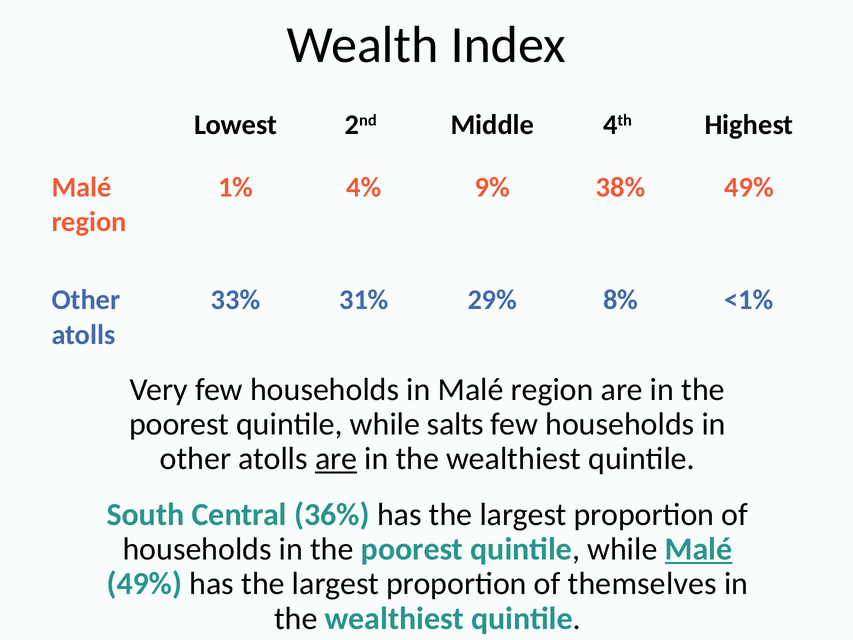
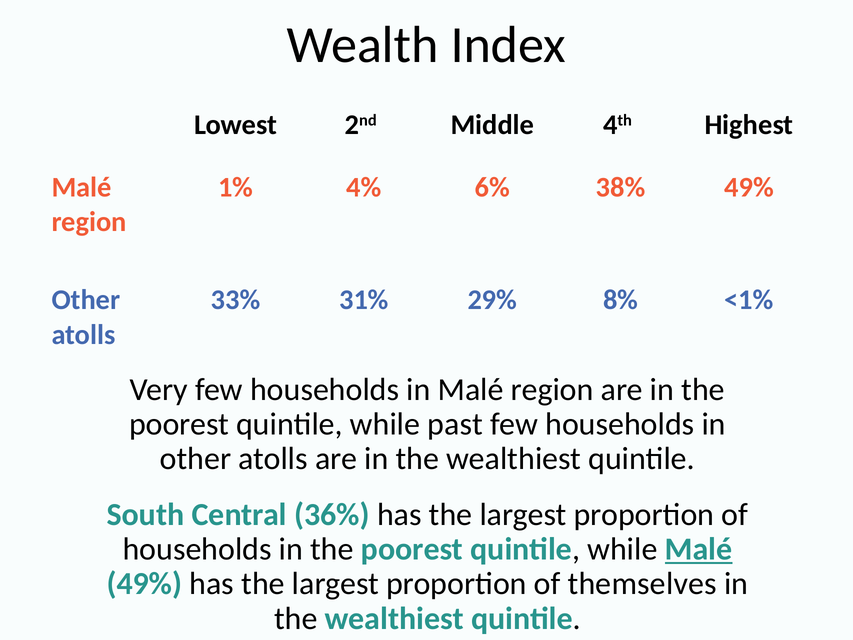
9%: 9% -> 6% (492, 187)
salts: salts -> past (455, 424)
are underline: present -> none (336, 459)
